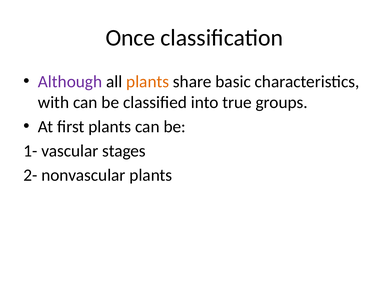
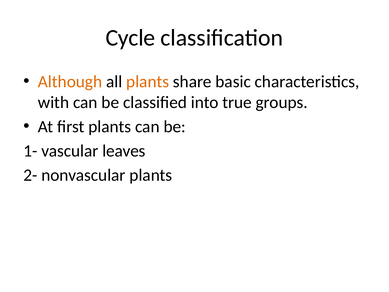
Once: Once -> Cycle (130, 38)
Although colour: purple -> orange (70, 82)
stages: stages -> leaves (124, 151)
